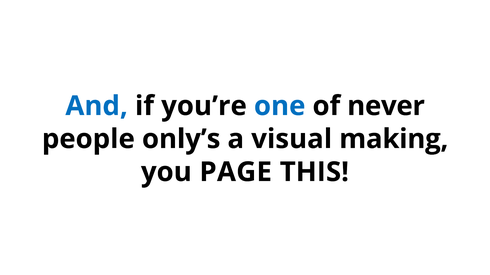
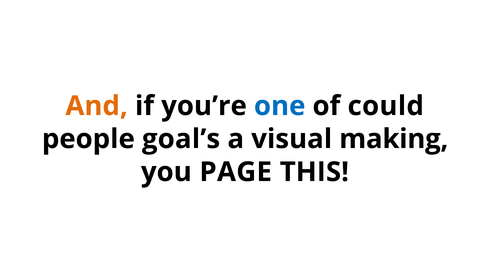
And colour: blue -> orange (97, 106)
never: never -> could (386, 106)
only’s: only’s -> goal’s (181, 139)
